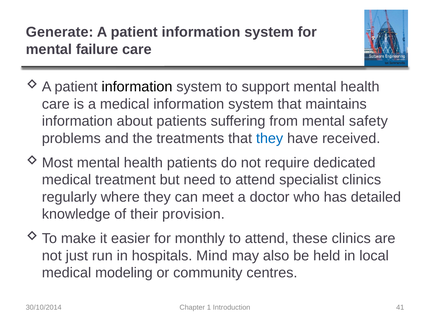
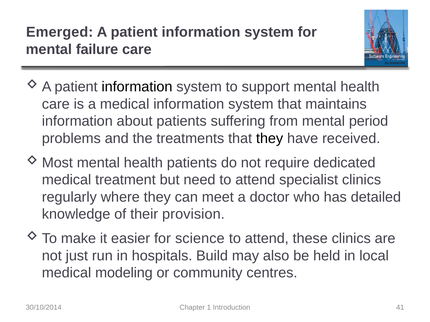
Generate: Generate -> Emerged (60, 32)
safety: safety -> period (369, 121)
they colour: blue -> black (270, 139)
monthly: monthly -> science (200, 239)
Mind: Mind -> Build (212, 256)
